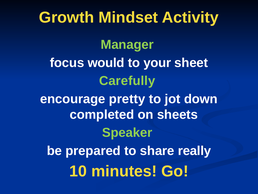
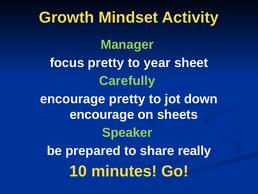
focus would: would -> pretty (106, 63)
your: your -> year (157, 63)
completed: completed -> encourage (102, 114)
